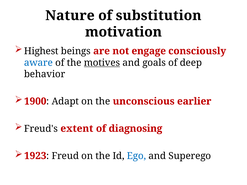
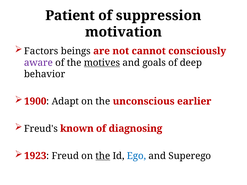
Nature: Nature -> Patient (70, 16)
substitution: substitution -> suppression (159, 16)
Highest: Highest -> Factors (41, 51)
engage: engage -> cannot (149, 51)
aware colour: blue -> purple (38, 63)
extent: extent -> known (77, 129)
the underline: none -> present (103, 156)
